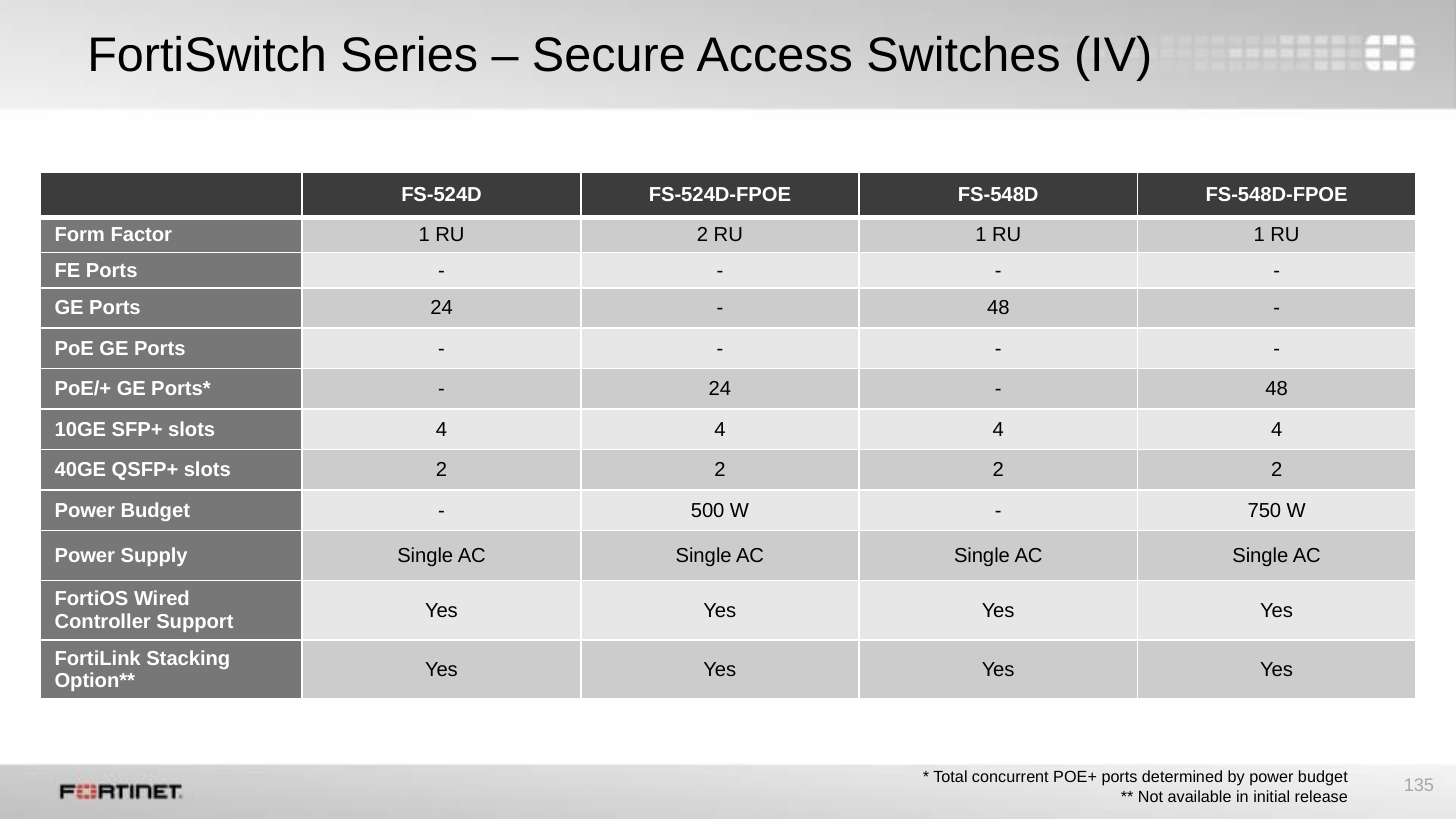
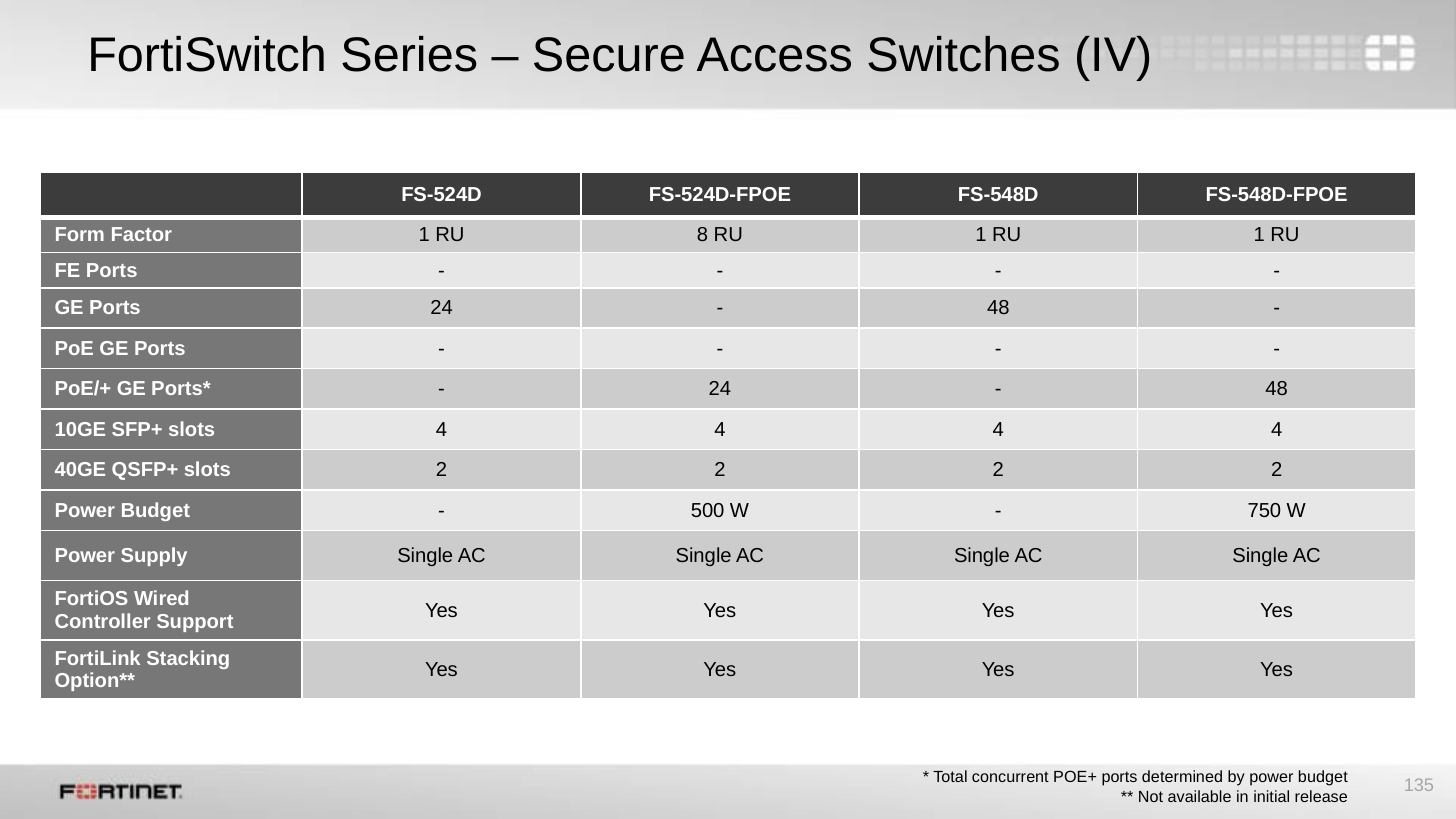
RU 2: 2 -> 8 (703, 235)
